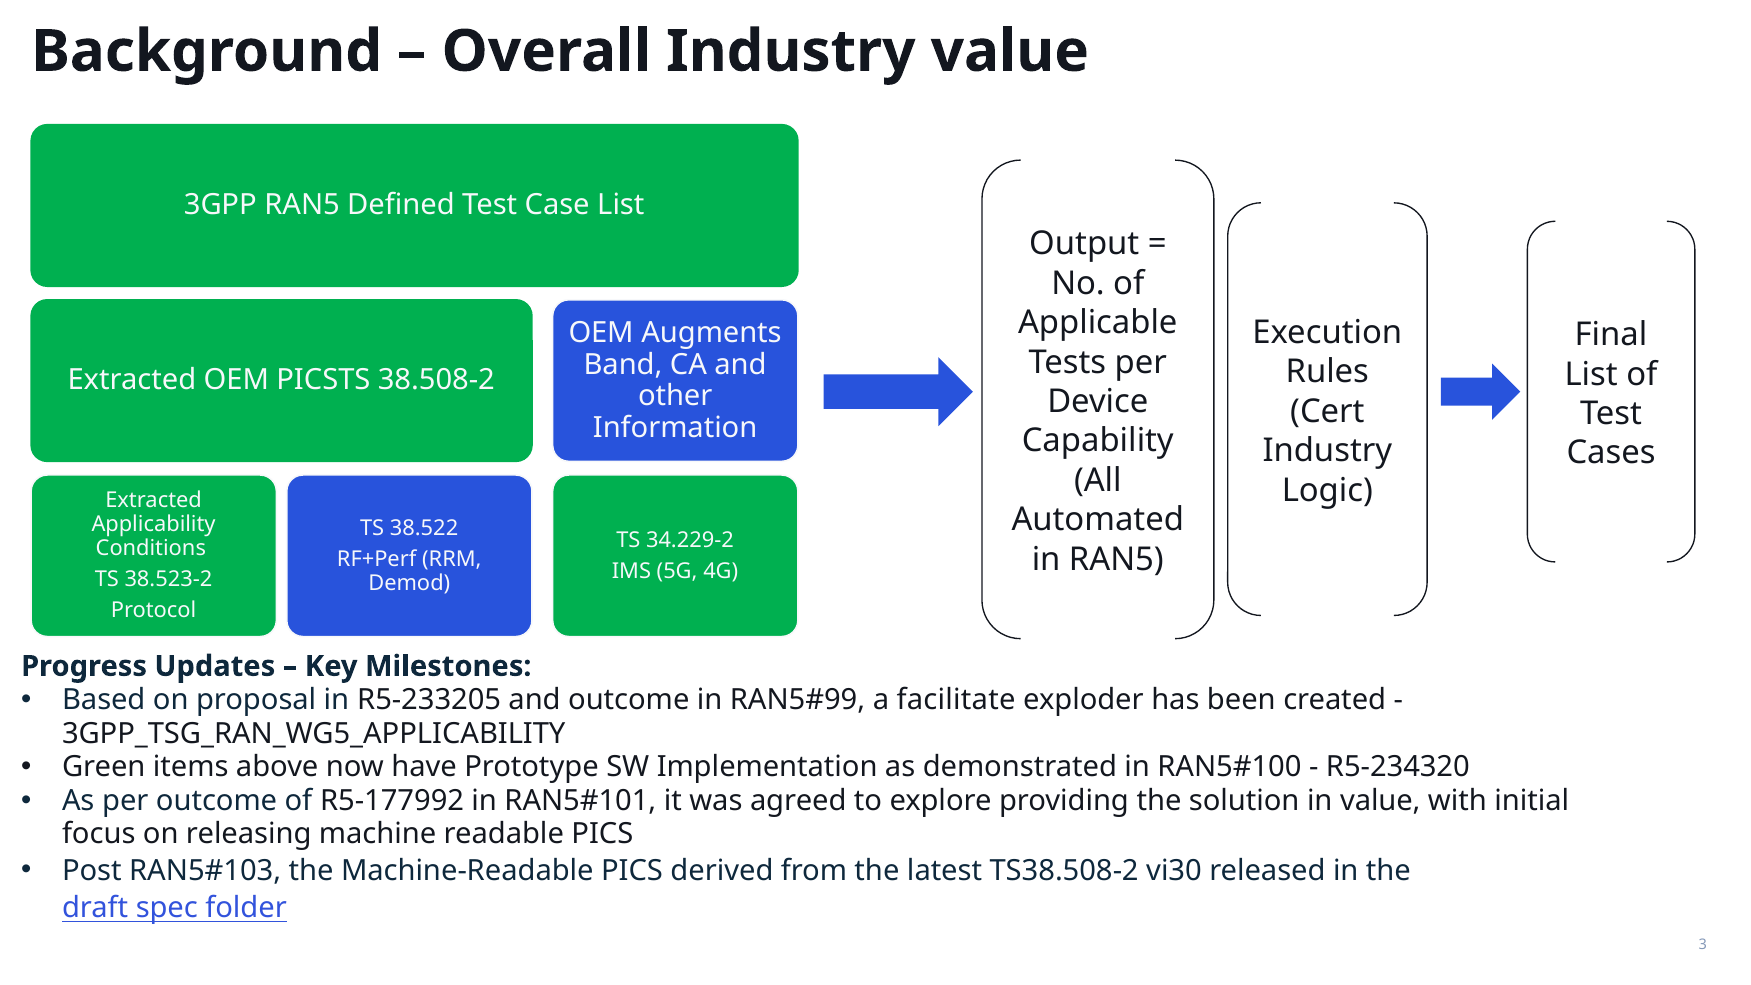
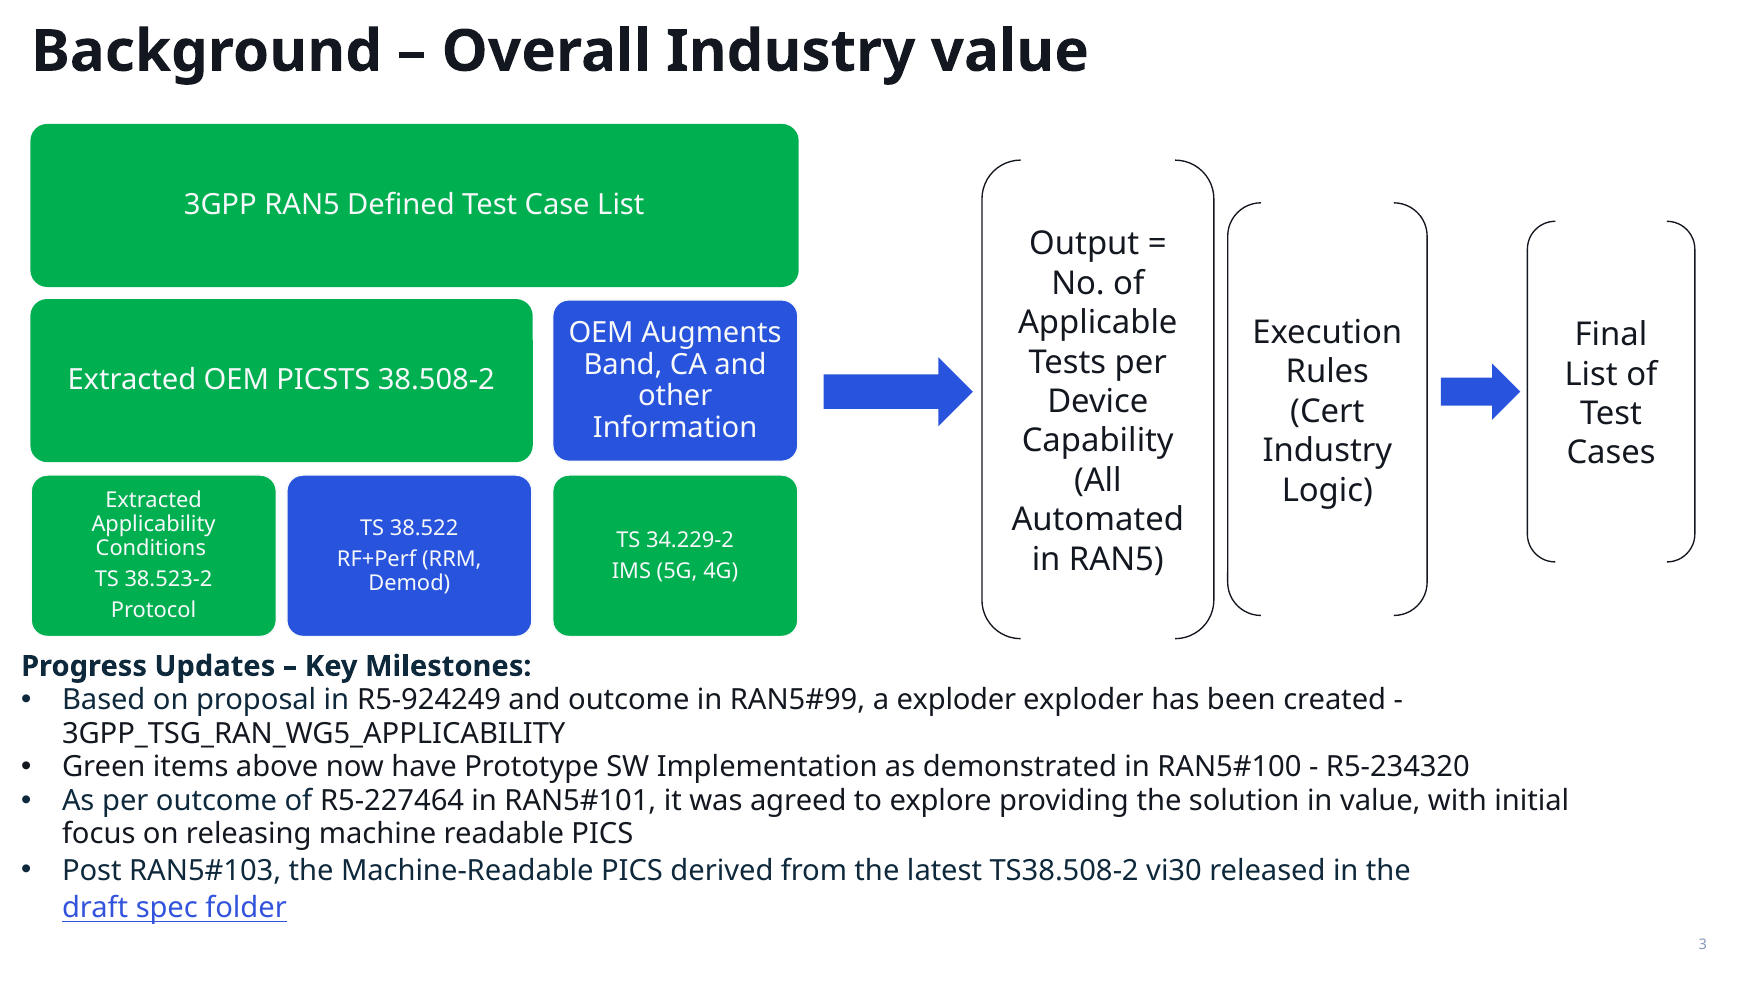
R5-233205: R5-233205 -> R5-924249 (429, 700)
a facilitate: facilitate -> exploder (956, 700)
R5-177992: R5-177992 -> R5-227464 (392, 801)
